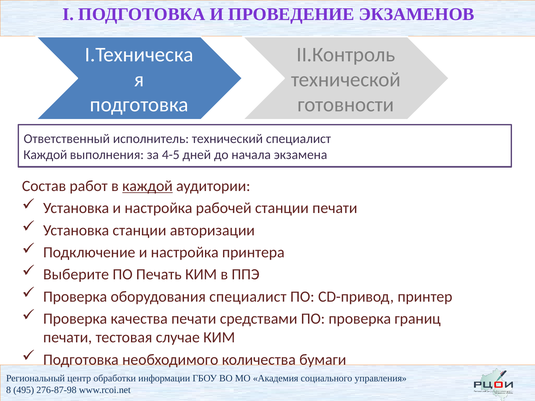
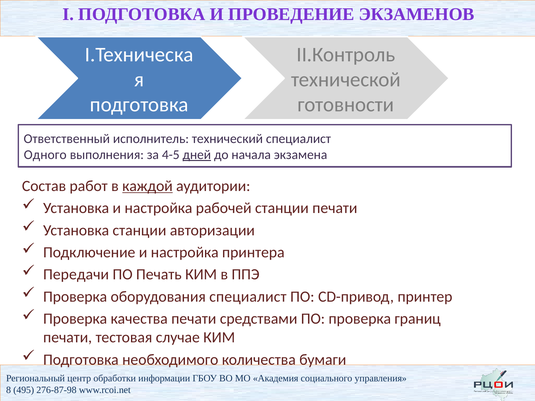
Каждой: Каждой -> Одного (45, 155)
дней underline: none -> present (197, 155)
Выберите: Выберите -> Передачи (76, 275)
